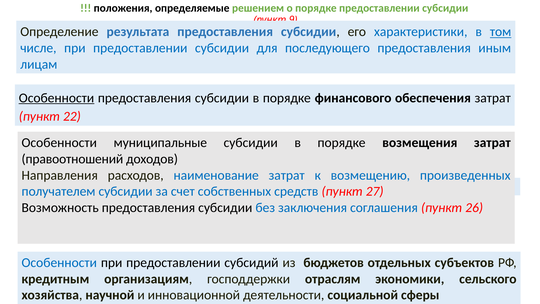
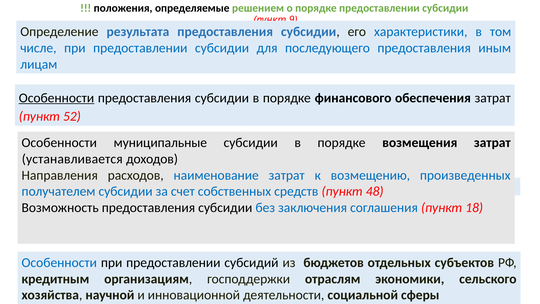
том underline: present -> none (501, 32)
22: 22 -> 52 (72, 116)
правоотношений: правоотношений -> устанавливается (72, 159)
27: 27 -> 48 (375, 191)
26: 26 -> 18 (474, 207)
